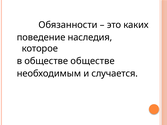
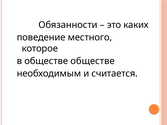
наследия: наследия -> местного (90, 37)
случается: случается -> считается (115, 74)
